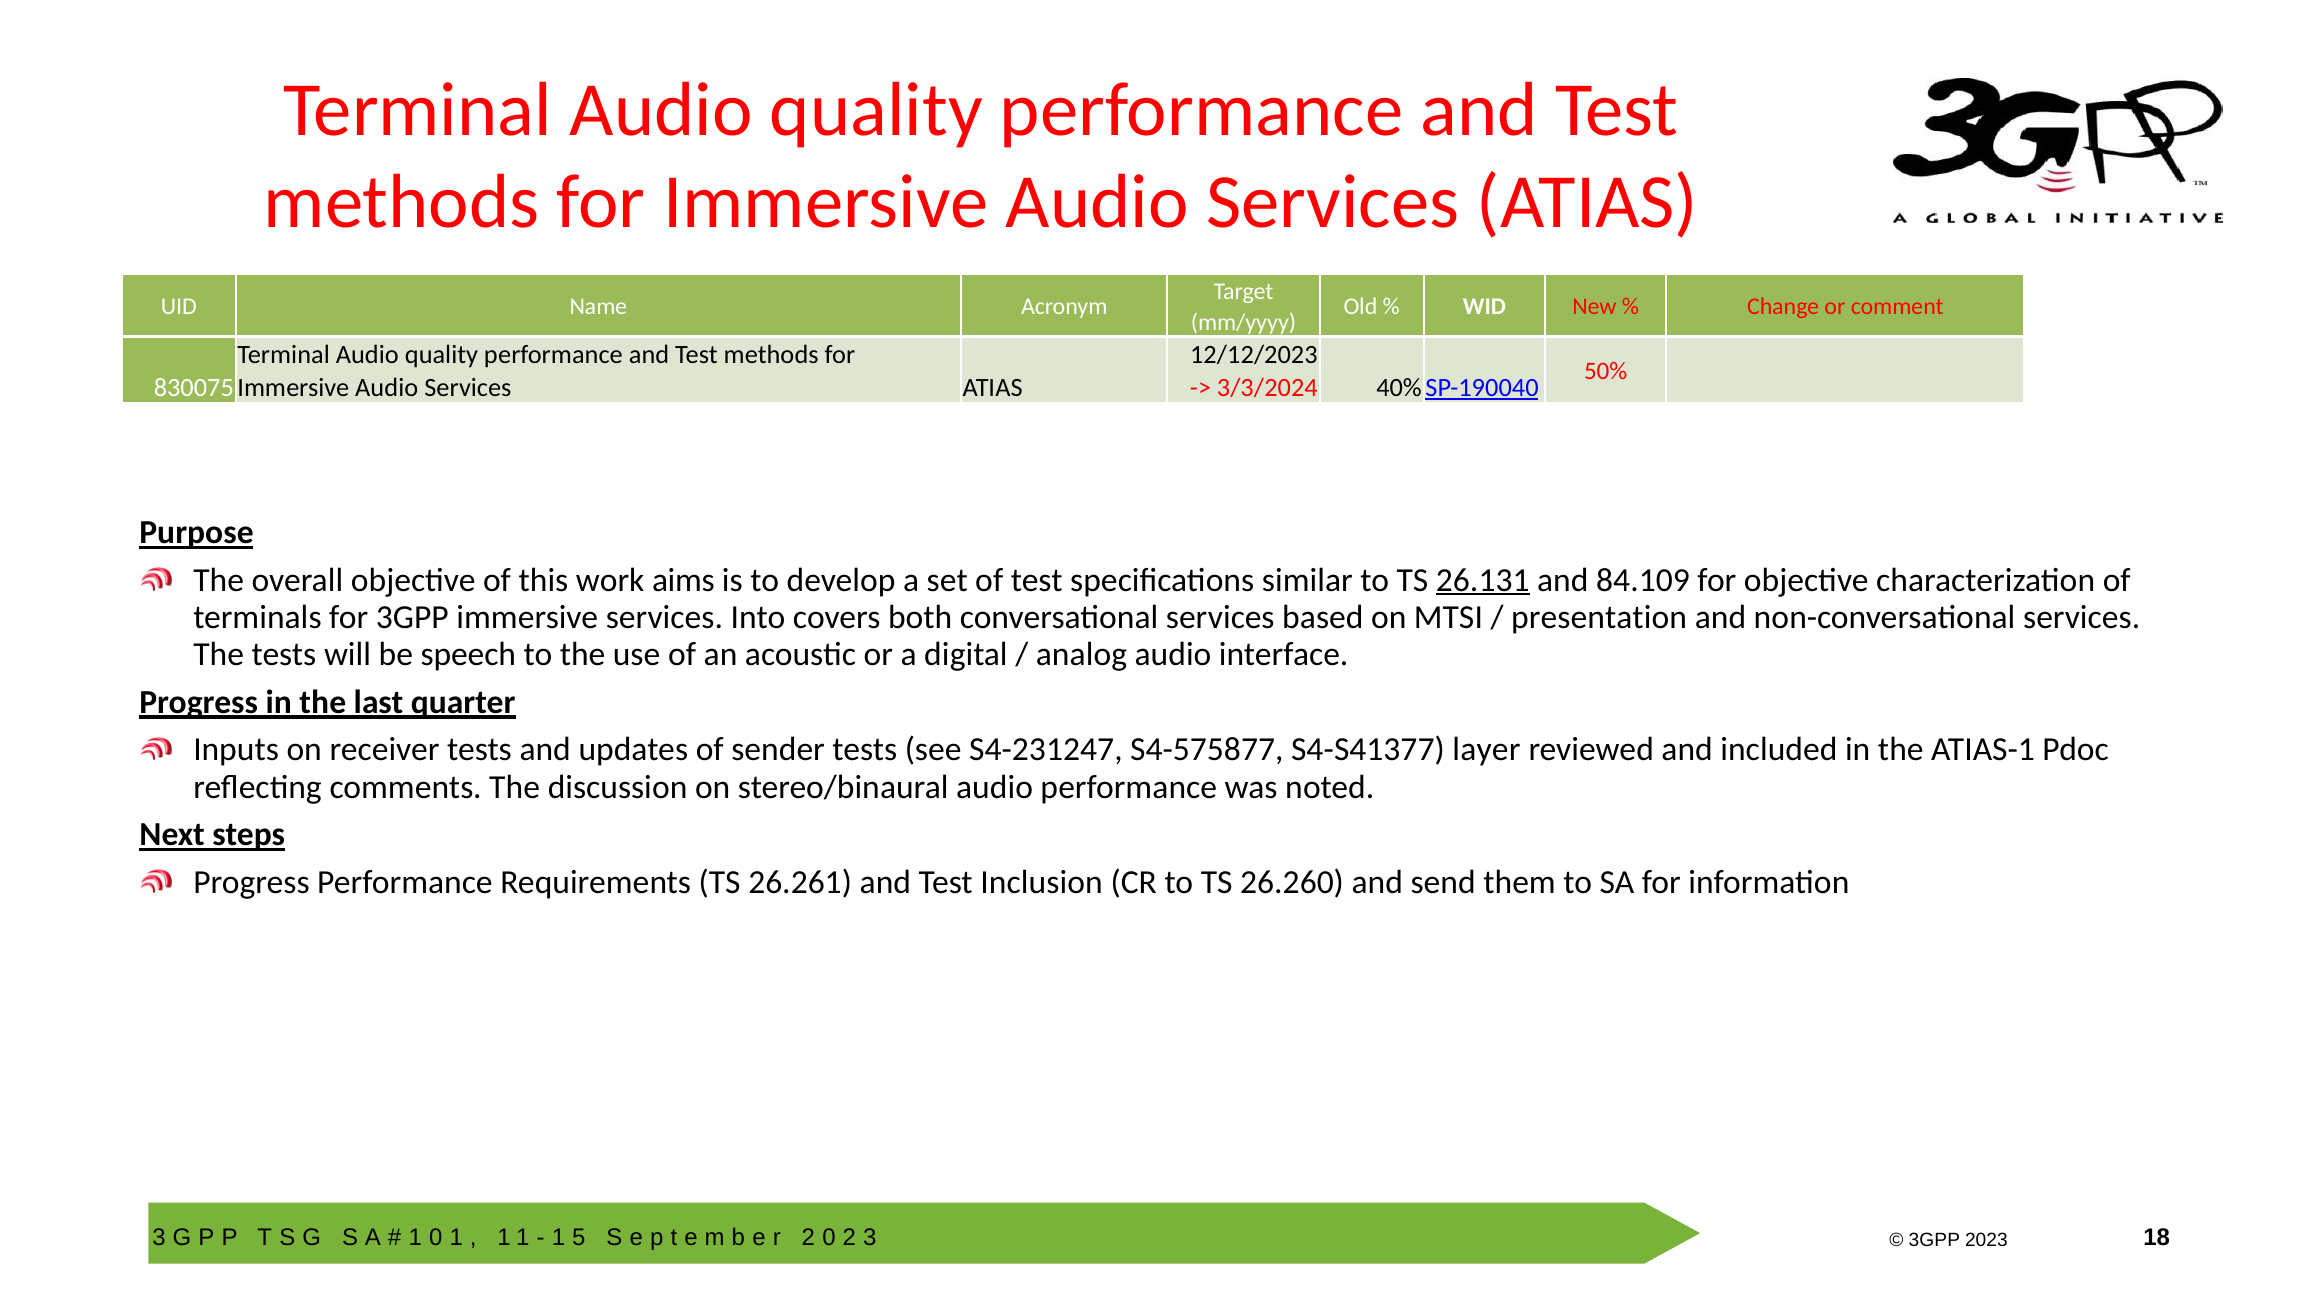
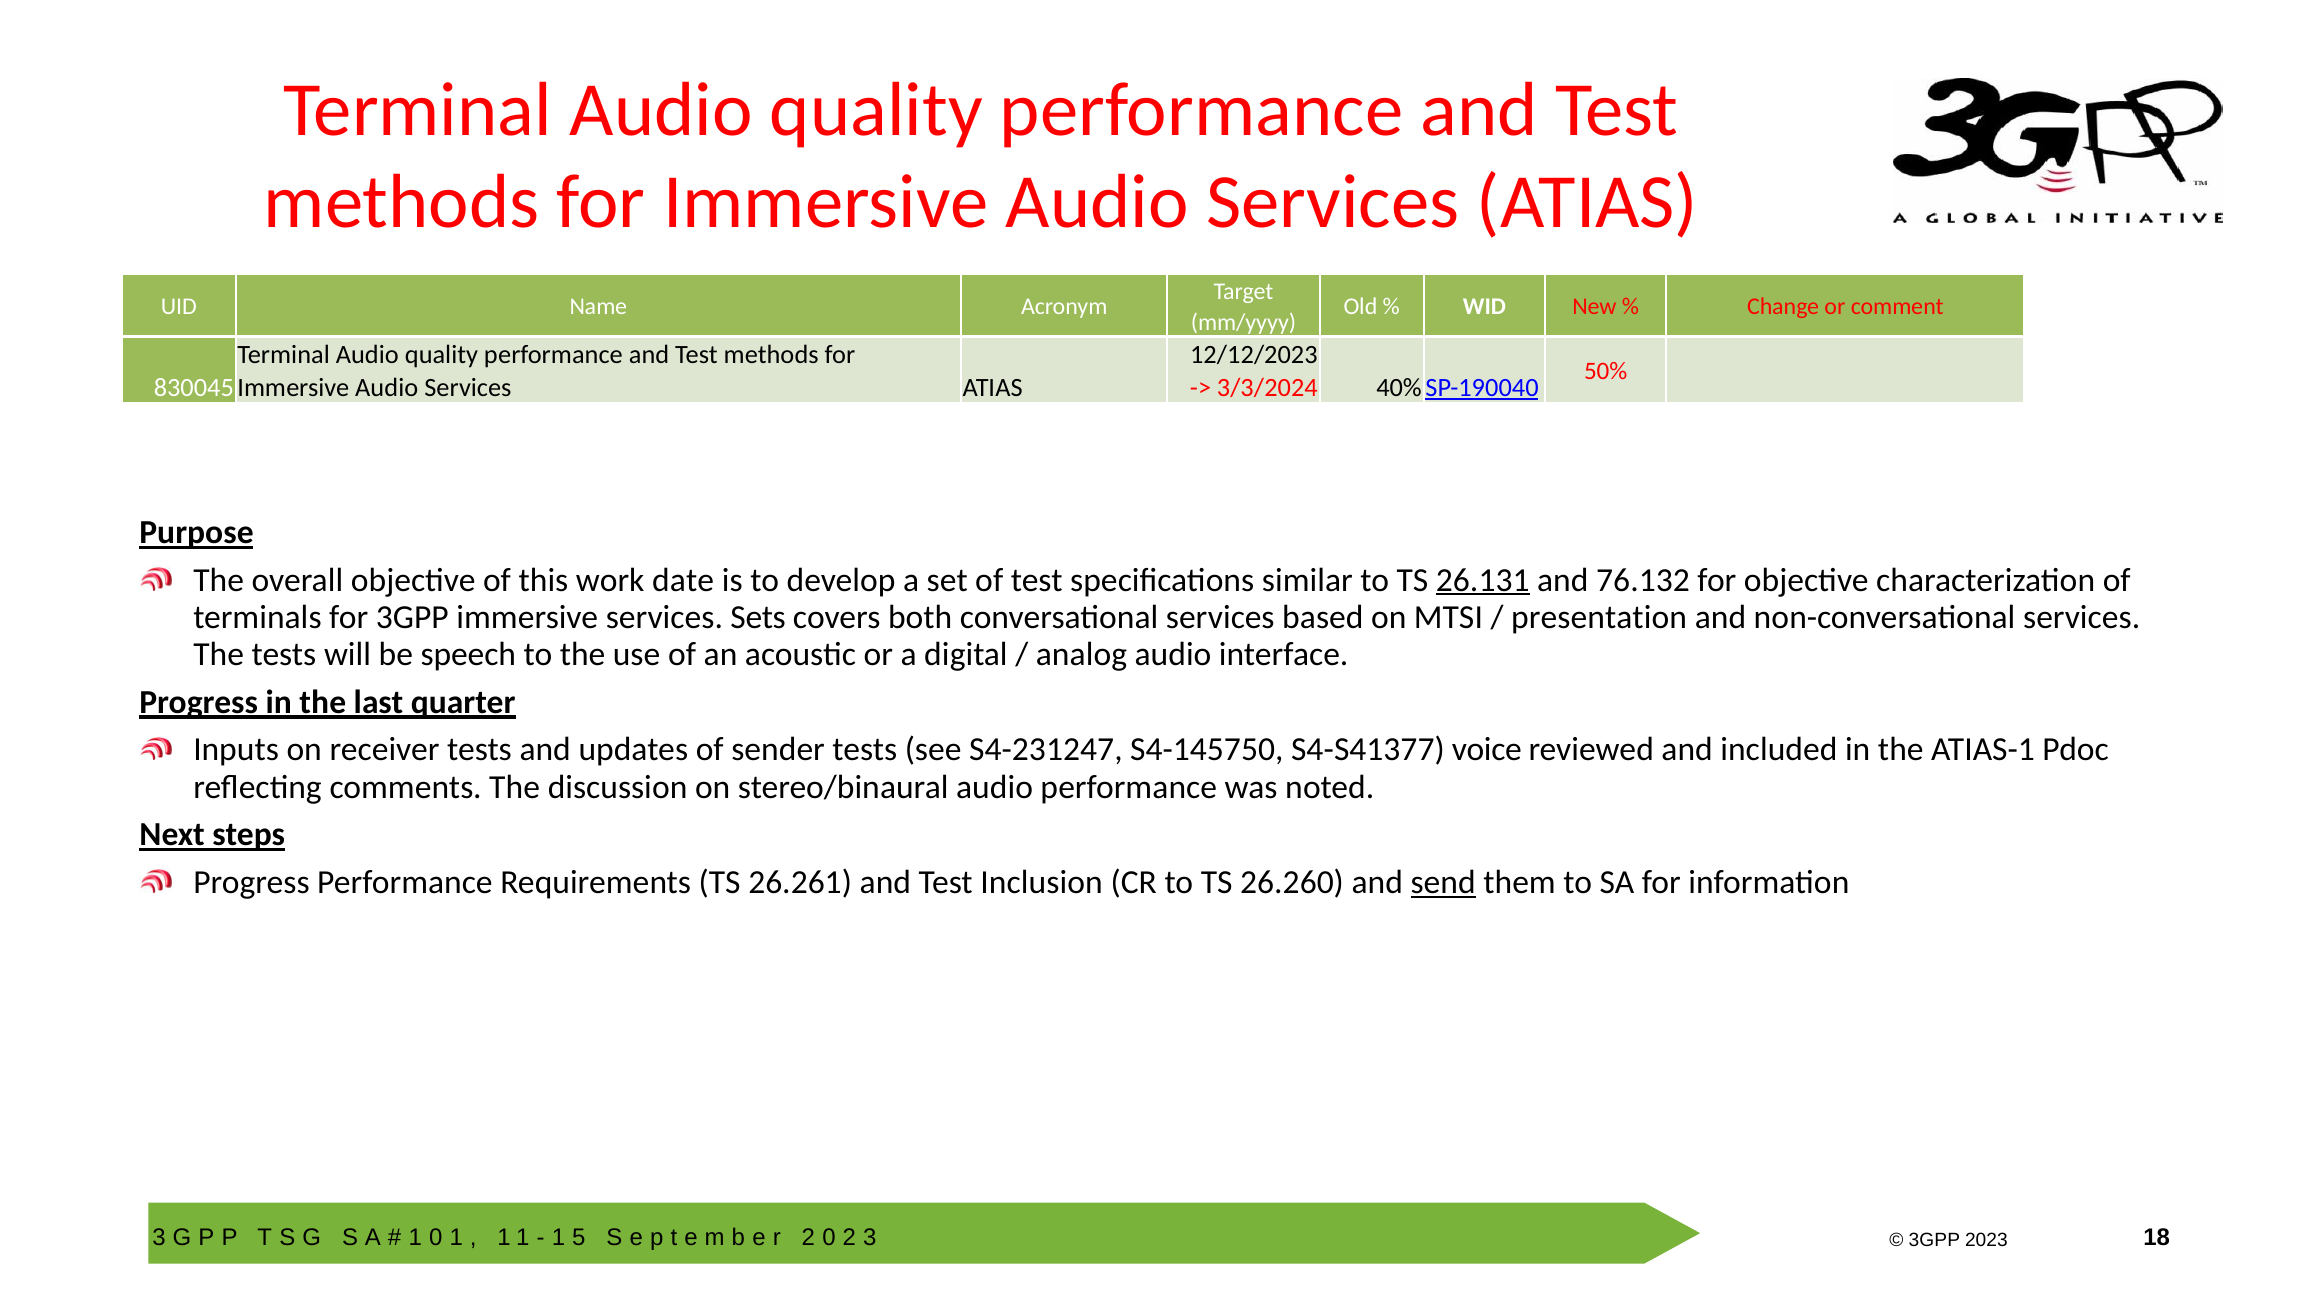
830075: 830075 -> 830045 (194, 387)
aims: aims -> date (683, 580)
84.109: 84.109 -> 76.132 (1643, 580)
Into: Into -> Sets (758, 617)
S4-575877: S4-575877 -> S4-145750 (1207, 750)
layer: layer -> voice (1487, 750)
send underline: none -> present (1443, 882)
